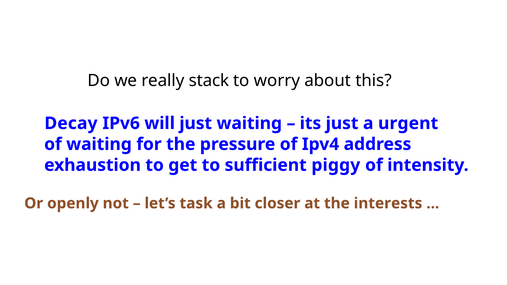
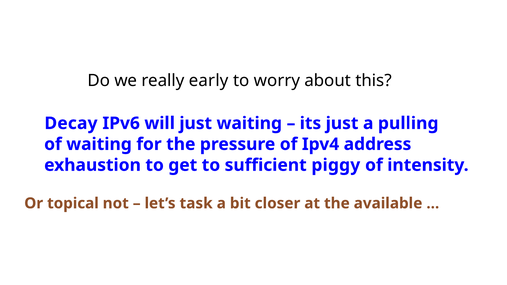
stack: stack -> early (209, 81)
urgent: urgent -> pulling (408, 123)
openly: openly -> topical (73, 203)
interests: interests -> available (388, 203)
